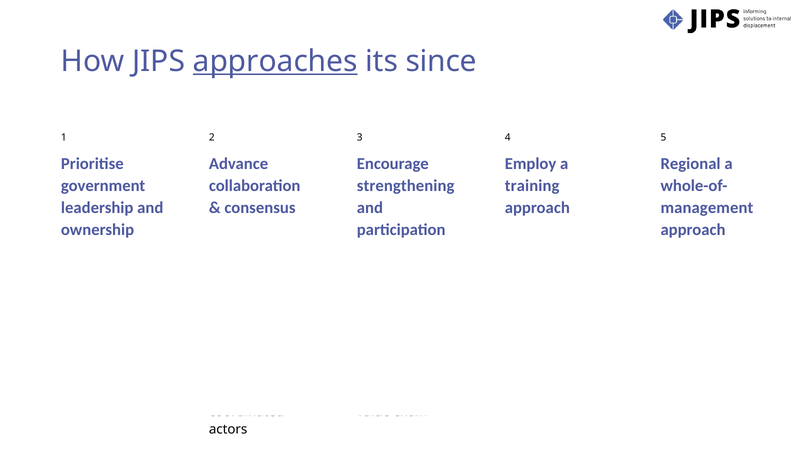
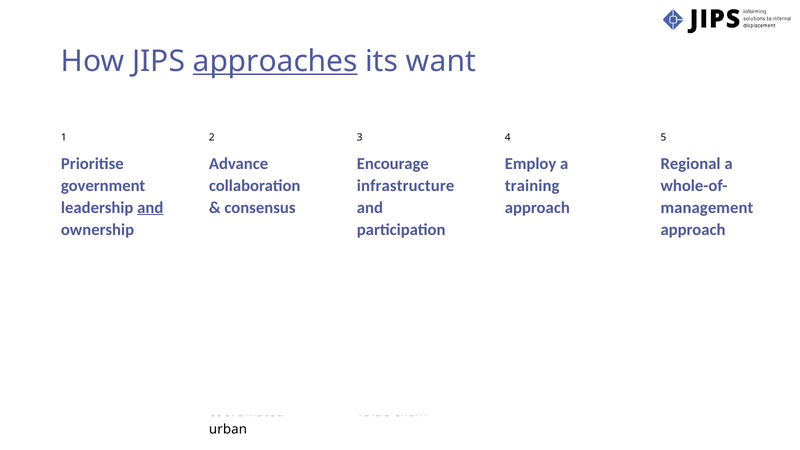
since: since -> want (441, 61)
strengthening: strengthening -> infrastructure (406, 186)
and underline: none -> present (150, 208)
actors: actors -> urban (228, 430)
